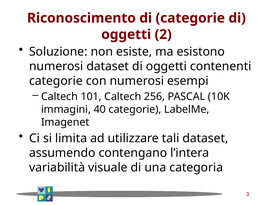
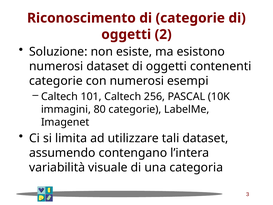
40: 40 -> 80 (100, 109)
